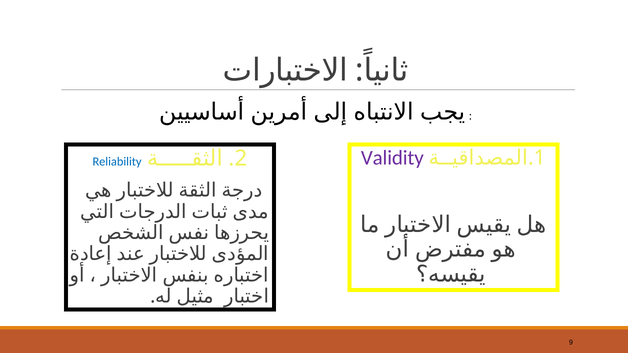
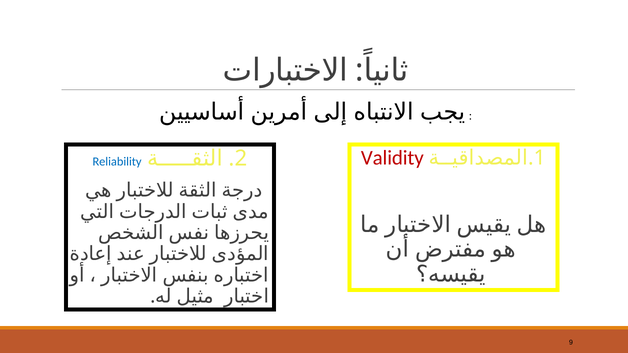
Validity colour: purple -> red (392, 158)
